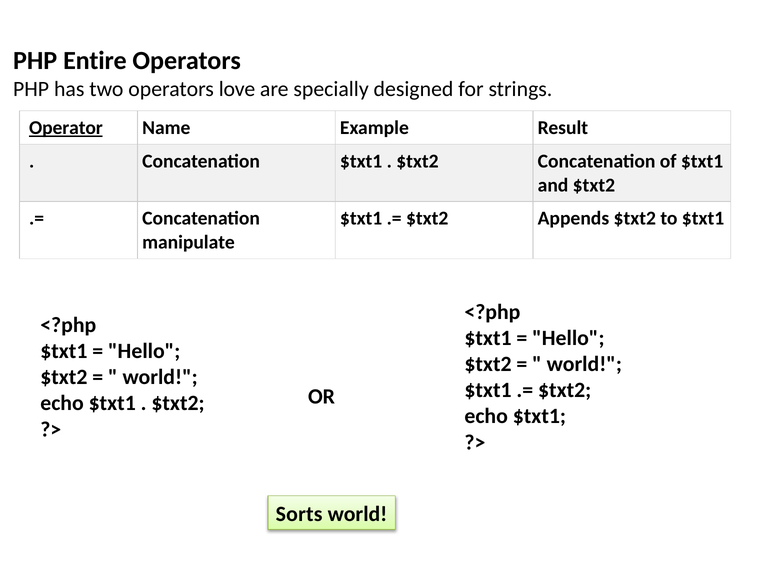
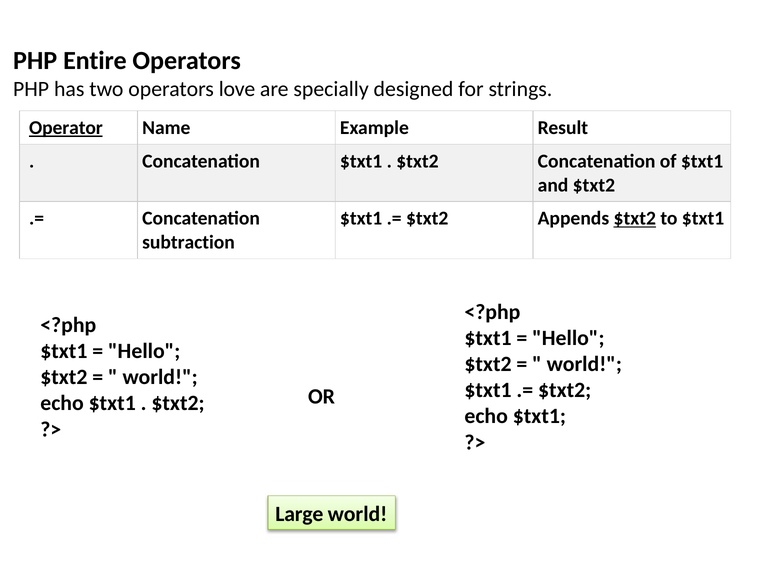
$txt2 underline: none -> present (635, 219)
manipulate: manipulate -> subtraction (189, 242)
Sorts: Sorts -> Large (299, 514)
